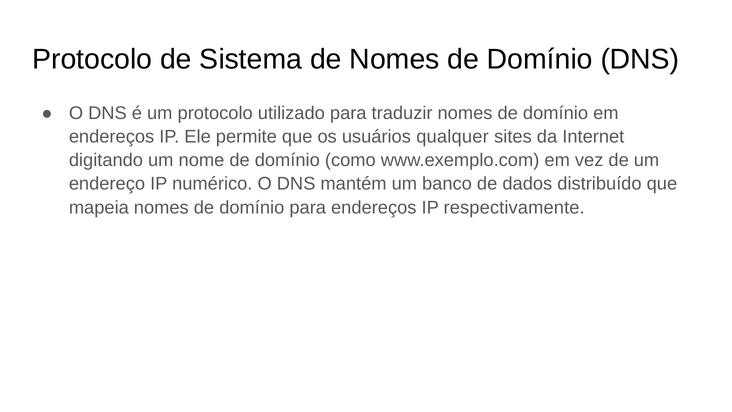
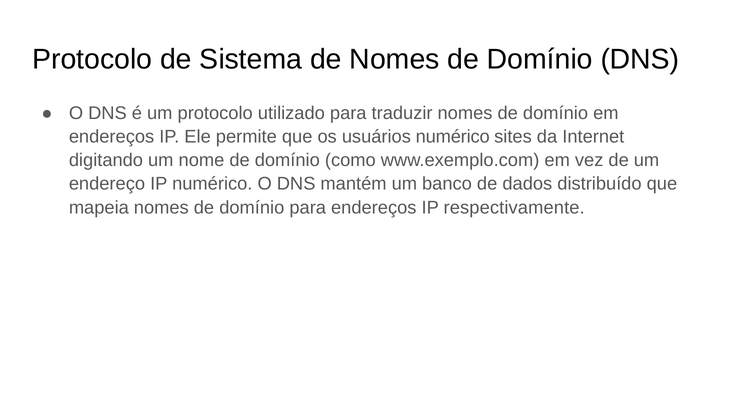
usuários qualquer: qualquer -> numérico (453, 137)
